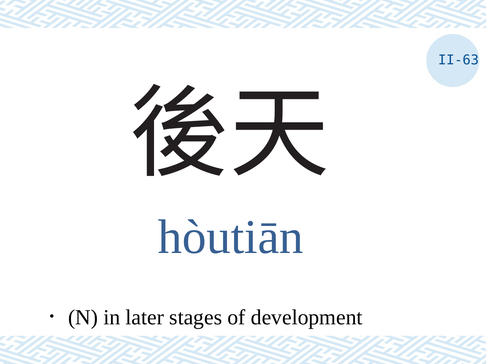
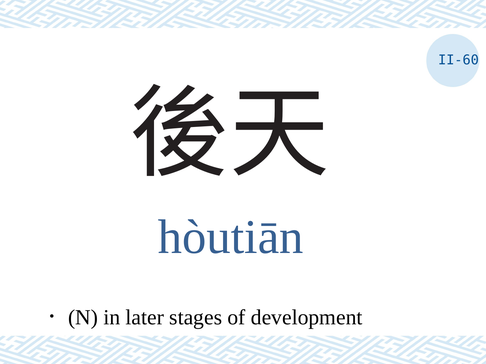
II-63: II-63 -> II-60 (458, 60)
